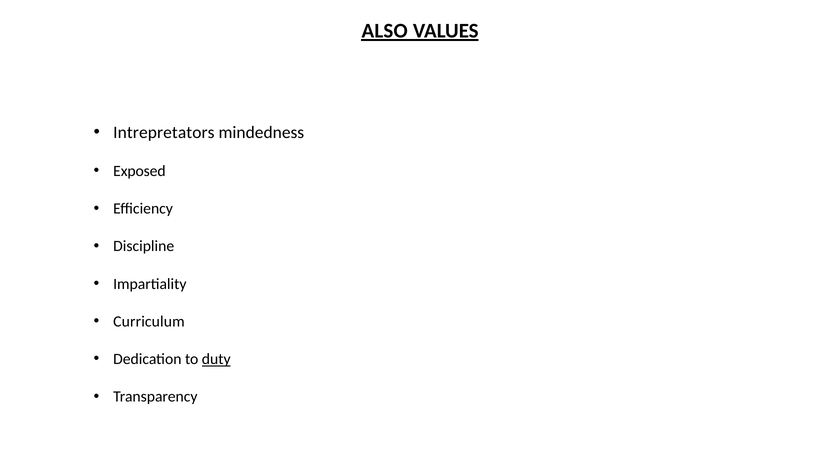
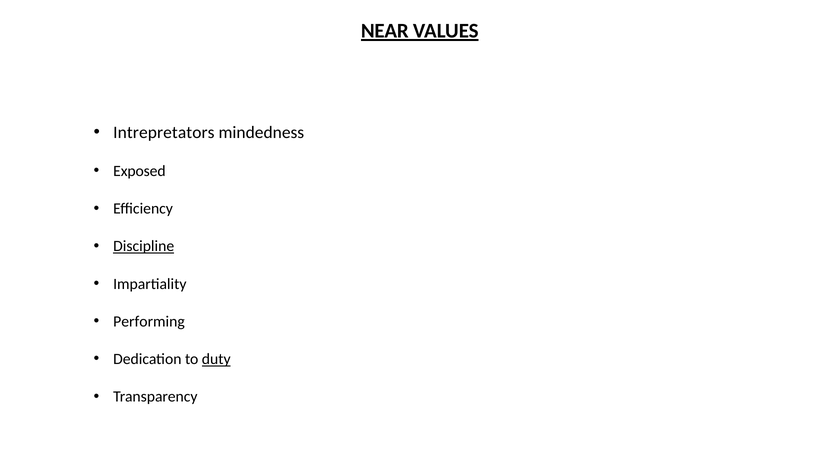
ALSO: ALSO -> NEAR (385, 31)
Discipline underline: none -> present (144, 246)
Curriculum: Curriculum -> Performing (149, 322)
